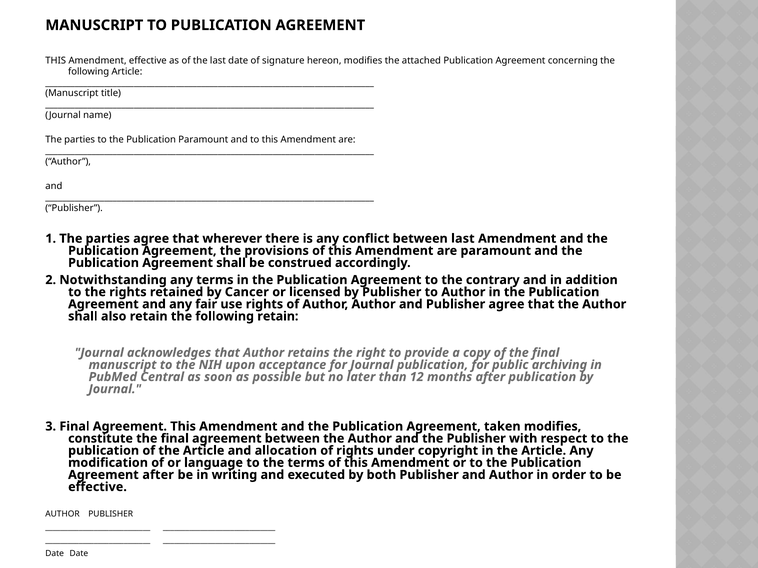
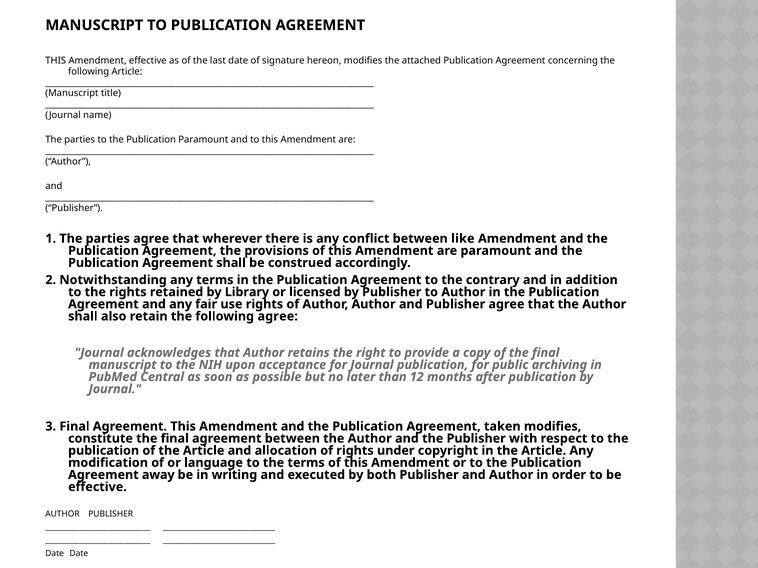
between last: last -> like (463, 239)
Cancer: Cancer -> Library (247, 292)
following retain: retain -> agree (278, 317)
Agreement after: after -> away (158, 475)
